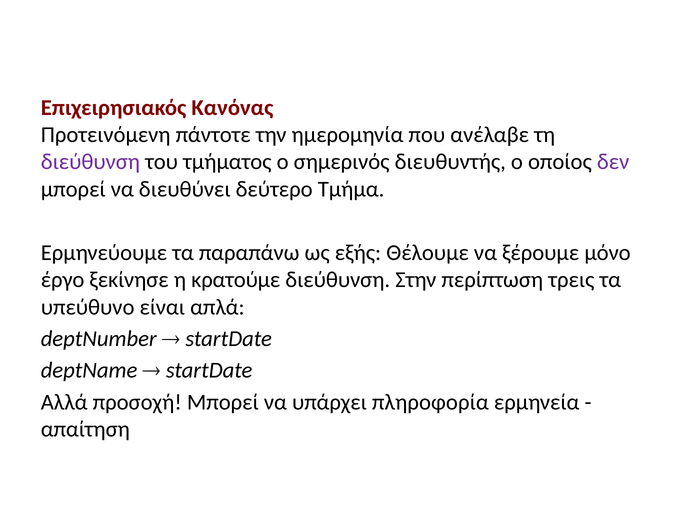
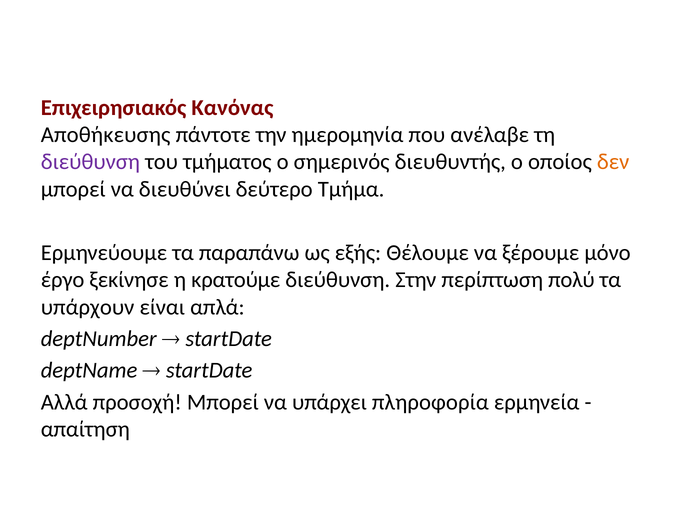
Προτεινόμενη: Προτεινόμενη -> Αποθήκευσης (106, 135)
δεν colour: purple -> orange (613, 162)
τρεις: τρεις -> πολύ (571, 280)
υπεύθυνο: υπεύθυνο -> υπάρχουν (88, 307)
